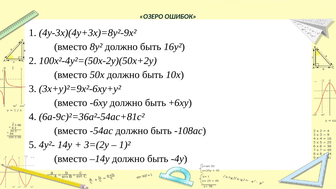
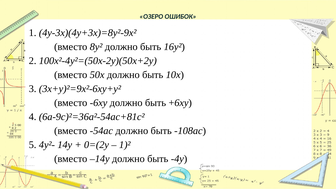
3=(2у: 3=(2у -> 0=(2у (96, 145)
